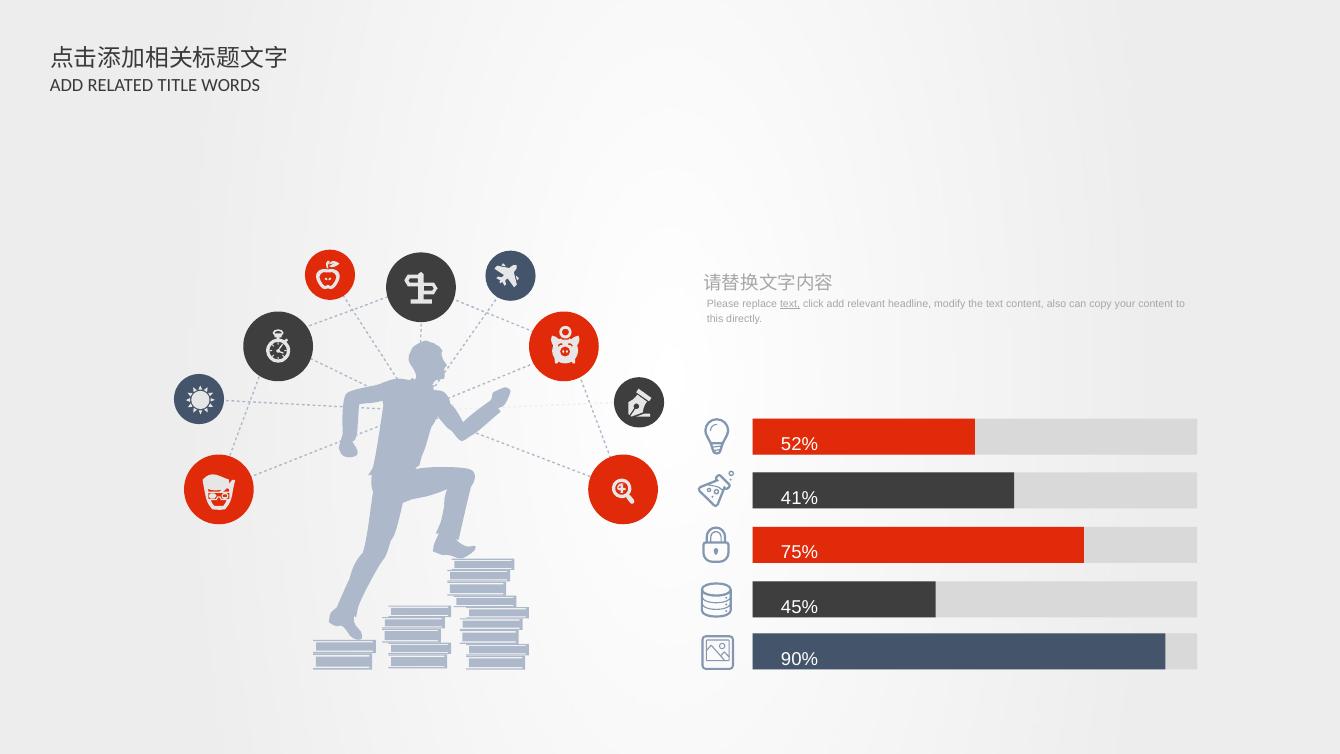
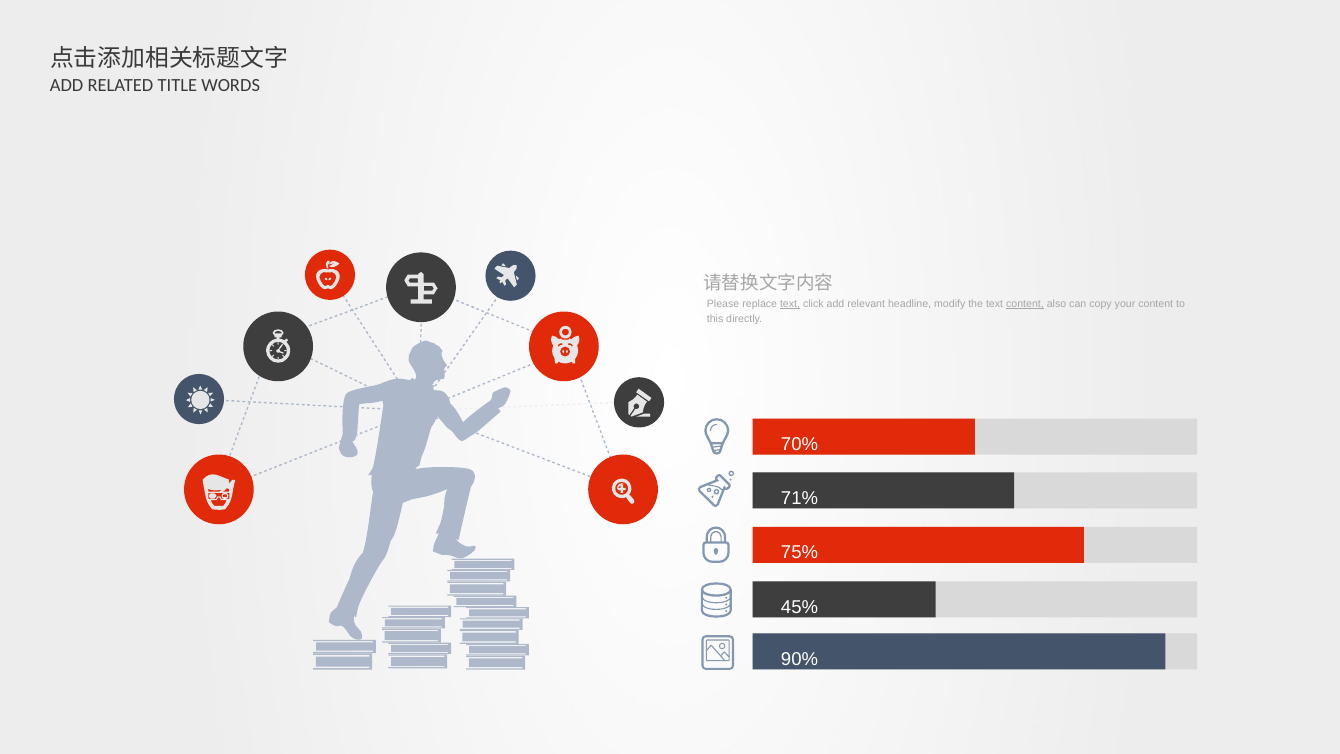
content underline: none -> present (1025, 304)
52%: 52% -> 70% (800, 444)
41%: 41% -> 71% (800, 498)
